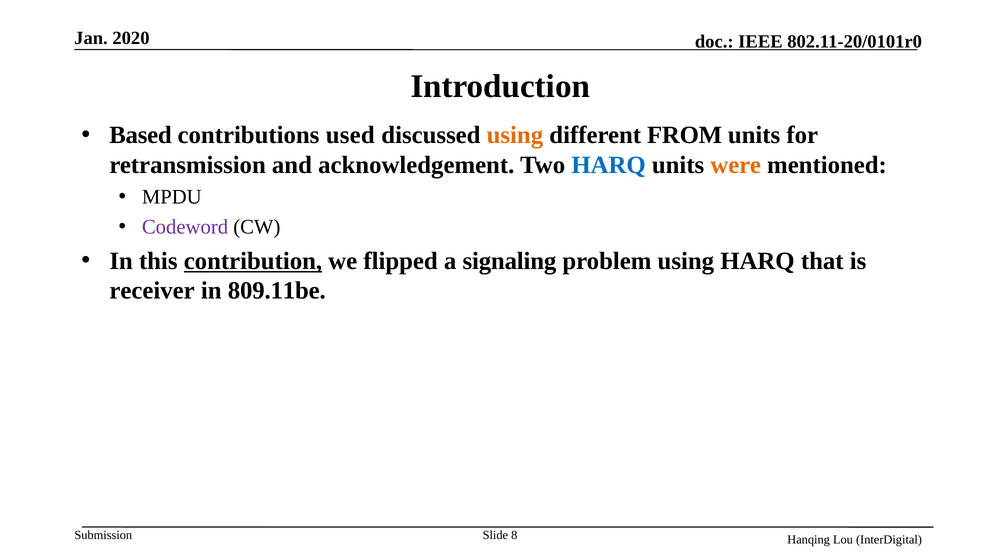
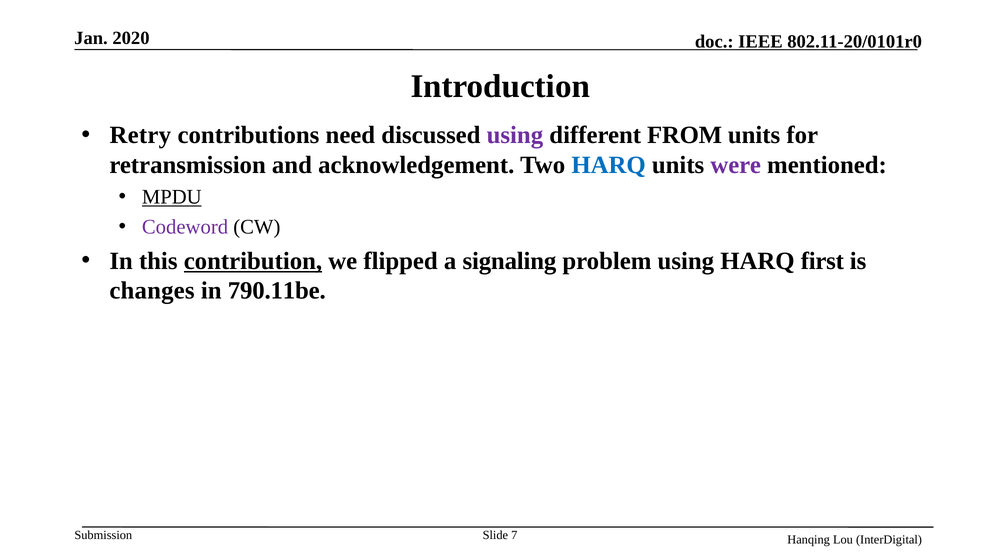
Based: Based -> Retry (140, 135)
used: used -> need (350, 135)
using colour: orange -> purple (515, 135)
were colour: orange -> purple (736, 165)
MPDU underline: none -> present (172, 197)
that: that -> first (822, 261)
receiver: receiver -> changes (152, 291)
809.11be: 809.11be -> 790.11be (277, 291)
8: 8 -> 7 (514, 535)
